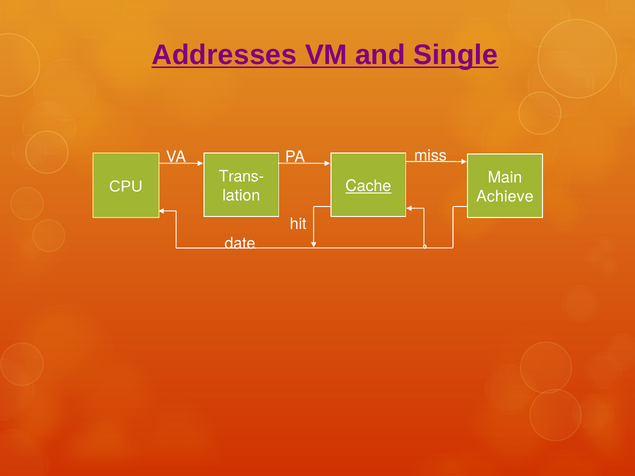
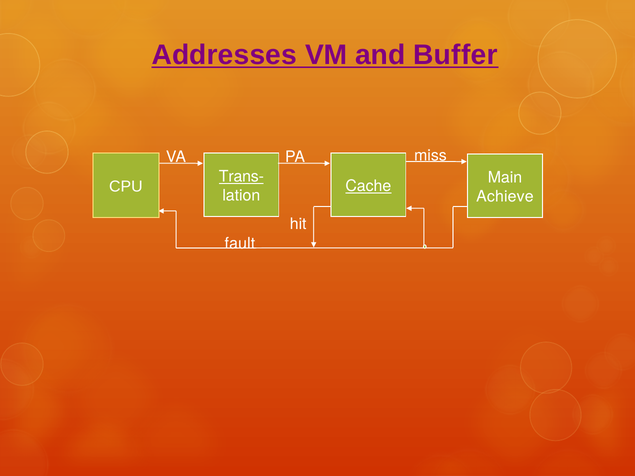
Single: Single -> Buffer (456, 55)
Trans- underline: none -> present (241, 177)
date: date -> fault (240, 244)
